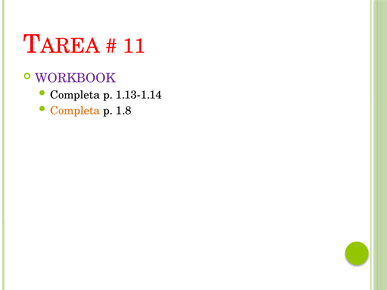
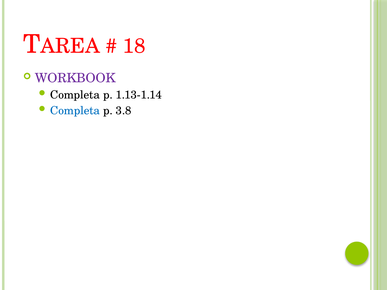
11: 11 -> 18 (134, 46)
Completa colour: orange -> blue (75, 111)
1.8: 1.8 -> 3.8 (124, 111)
